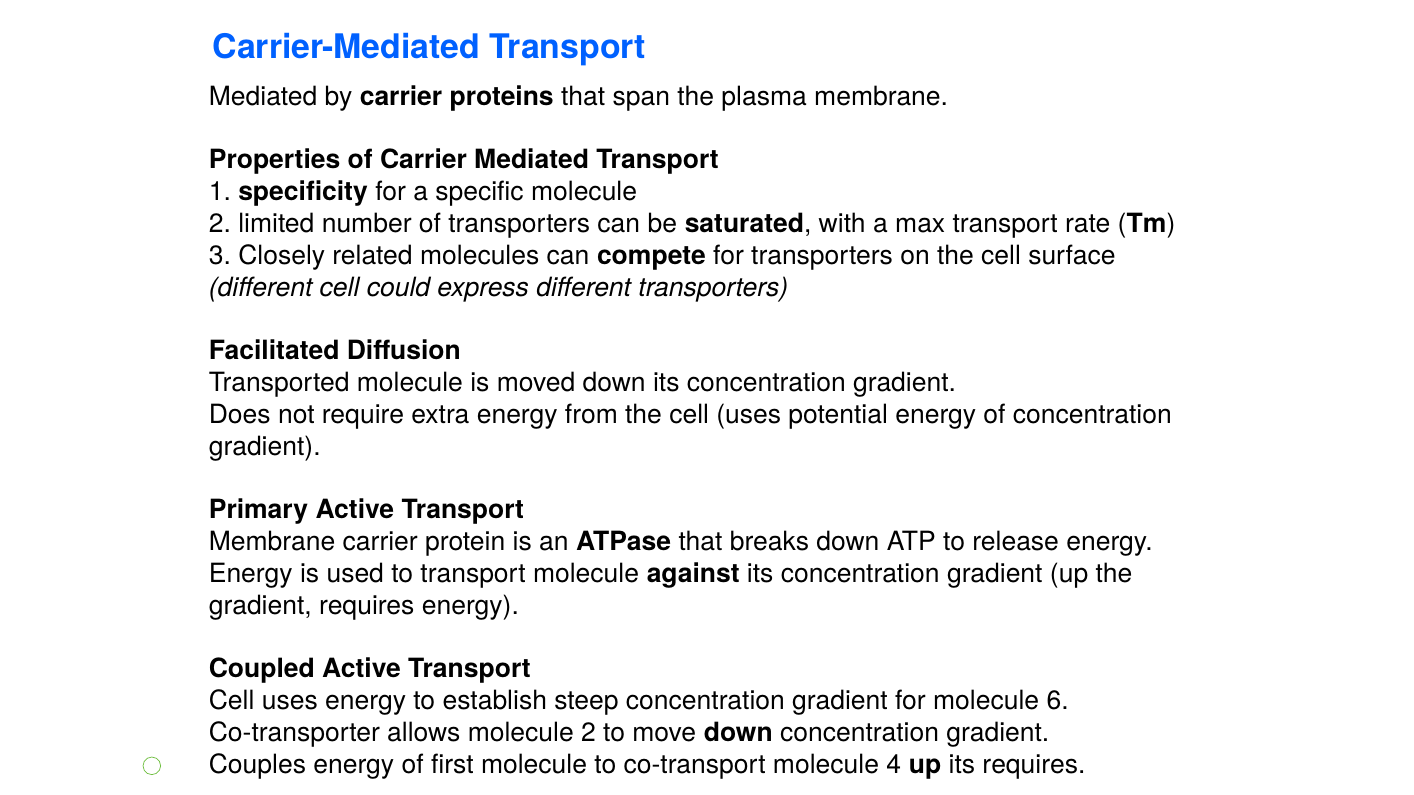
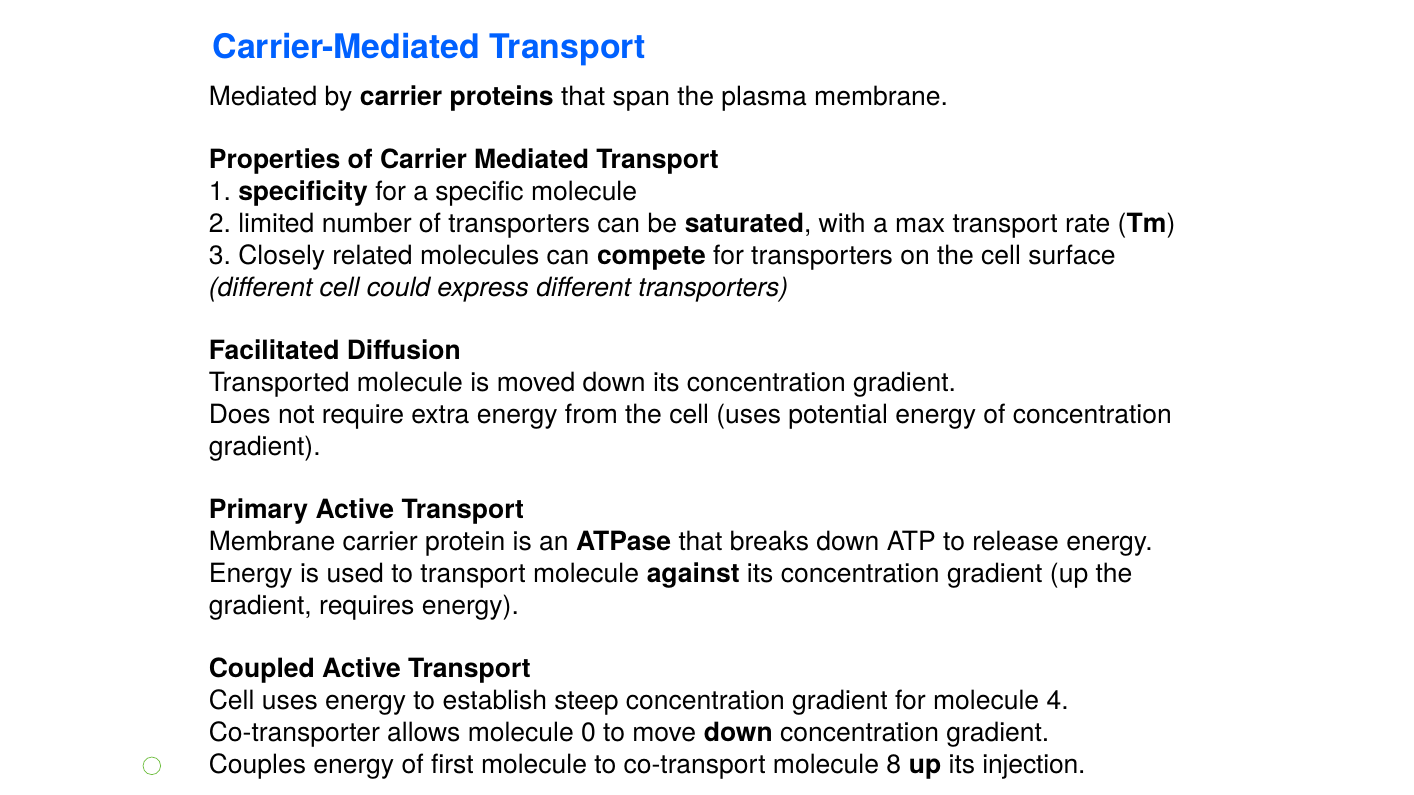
6: 6 -> 4 (1058, 701)
allows molecule 2: 2 -> 0 (589, 733)
4: 4 -> 8 (894, 765)
its requires: requires -> injection (1034, 765)
